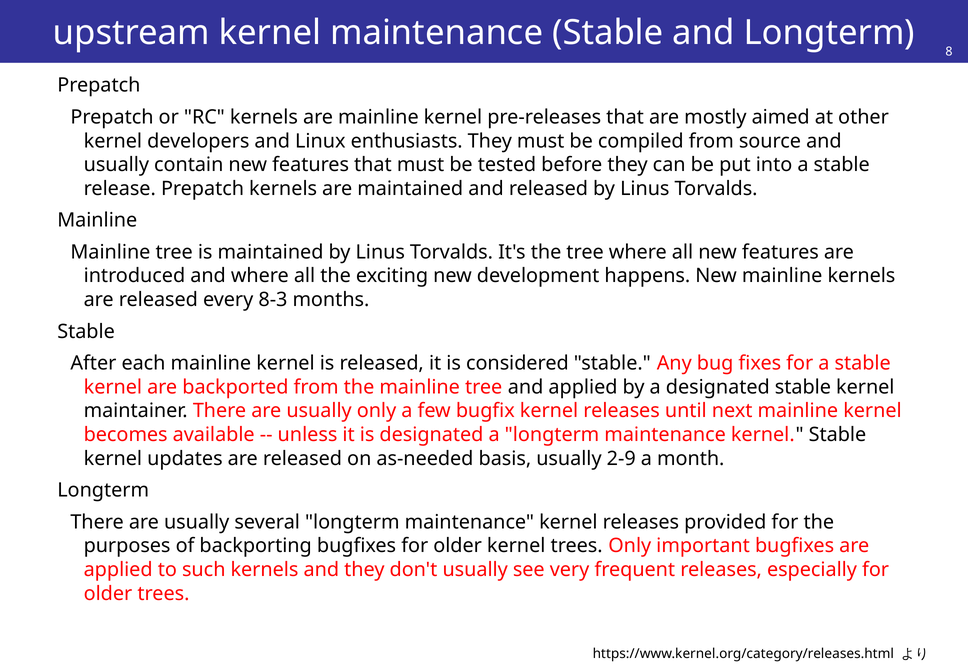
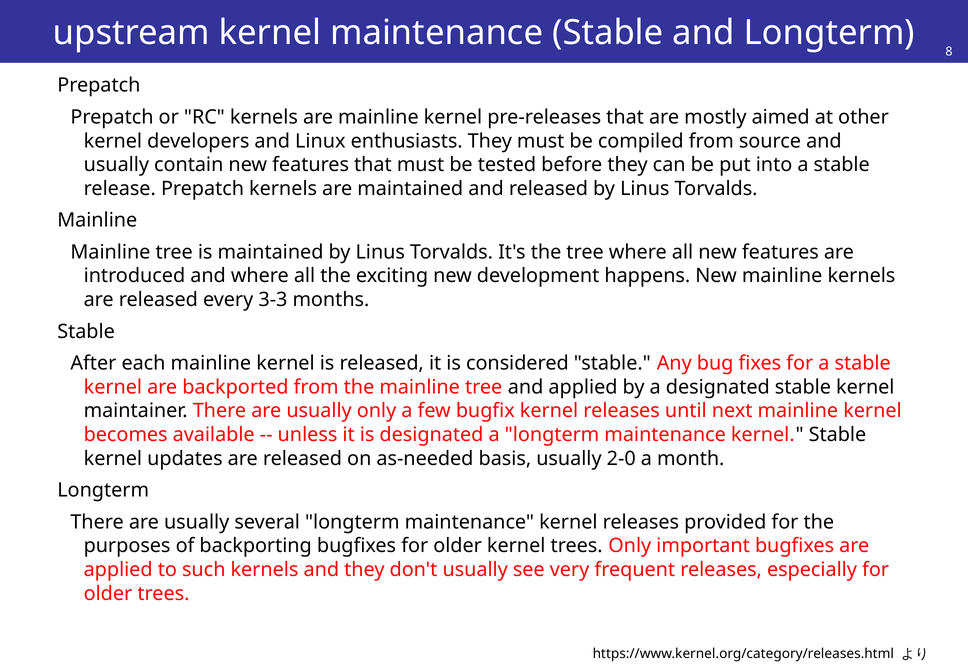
8-3: 8-3 -> 3-3 (273, 300)
2-9: 2-9 -> 2-0 (621, 459)
